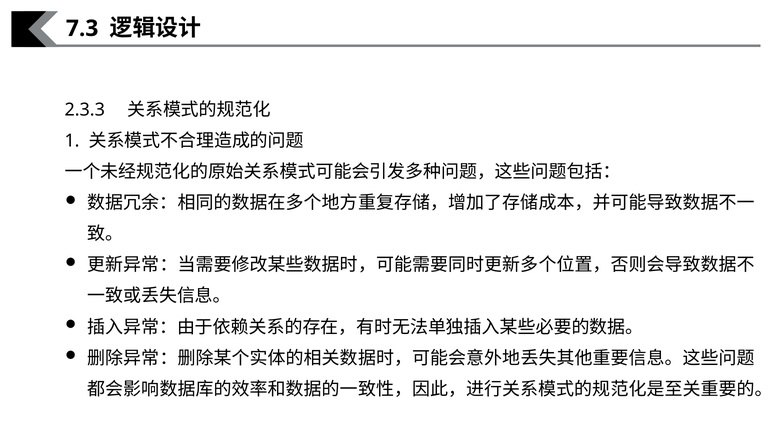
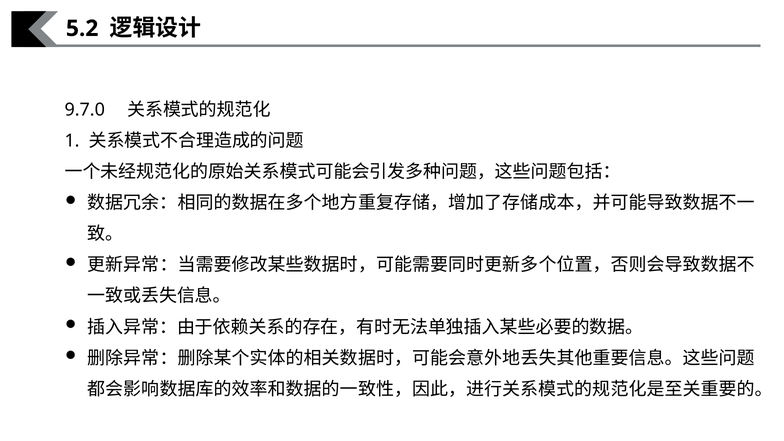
7.3: 7.3 -> 5.2 (82, 28)
2.3.3: 2.3.3 -> 9.7.0 (85, 110)
